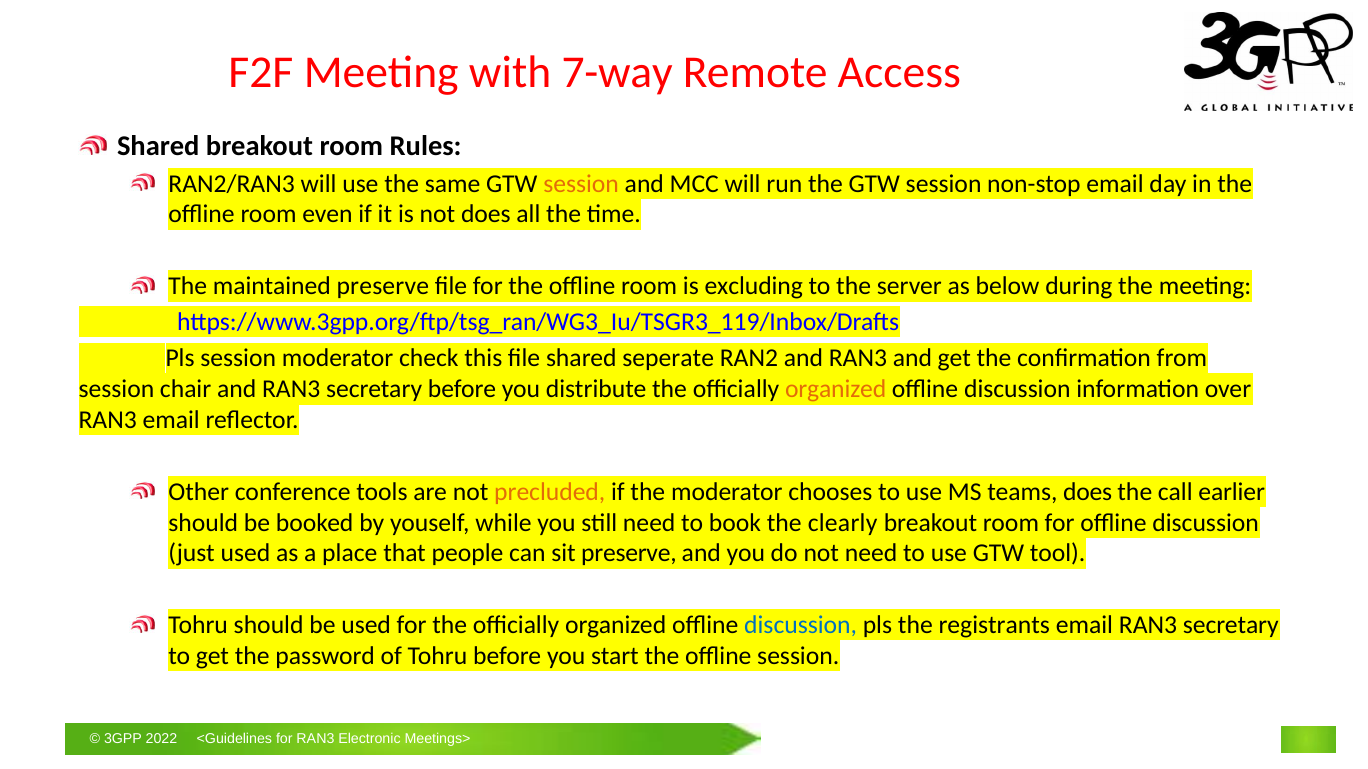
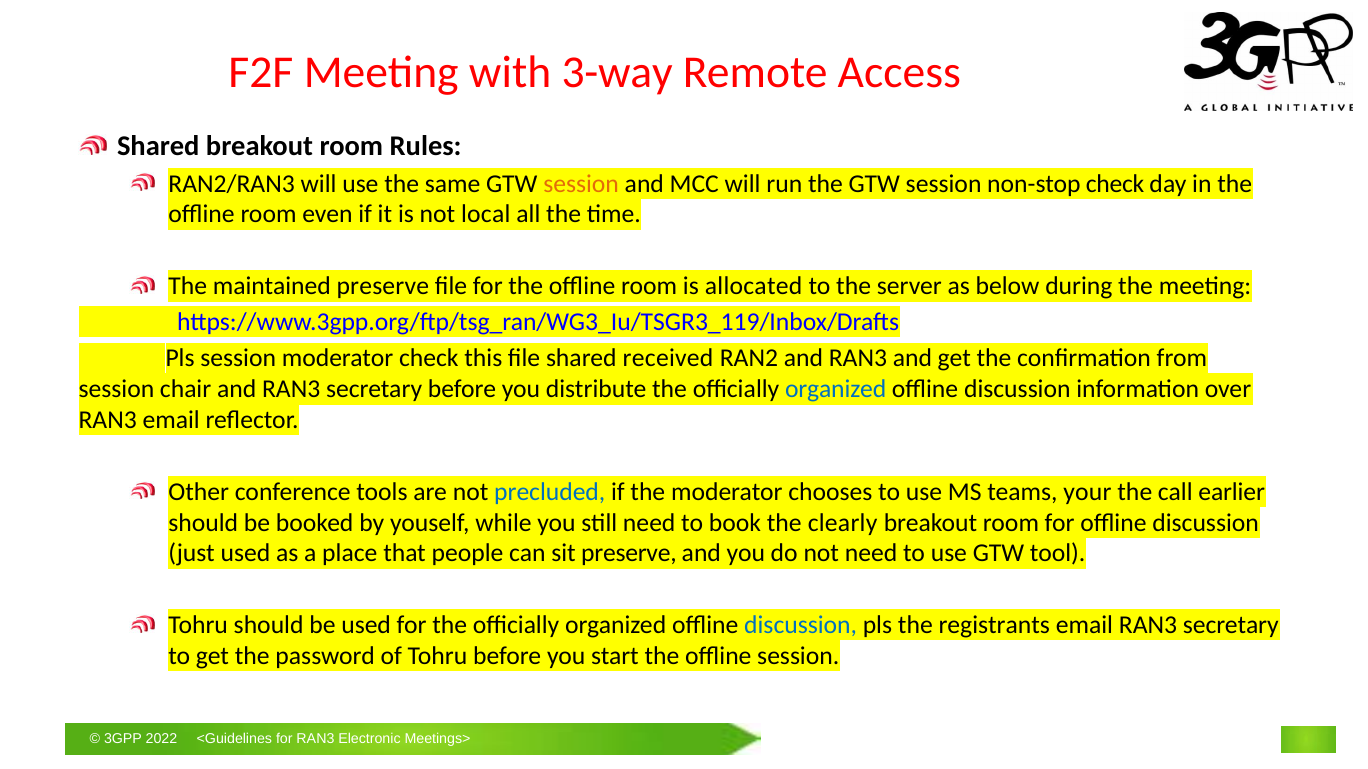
7-way: 7-way -> 3-way (617, 72)
non-stop email: email -> check (1115, 184)
not does: does -> local (486, 215)
excluding: excluding -> allocated (754, 286)
seperate: seperate -> received (668, 359)
organized colour: orange -> blue (836, 390)
precluded colour: orange -> blue (550, 492)
teams does: does -> your (1087, 492)
